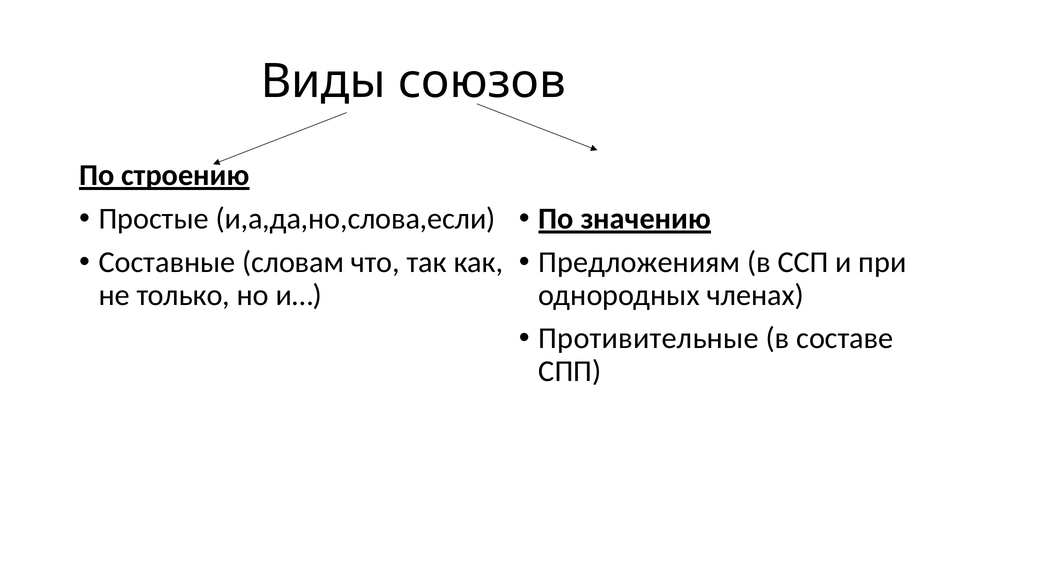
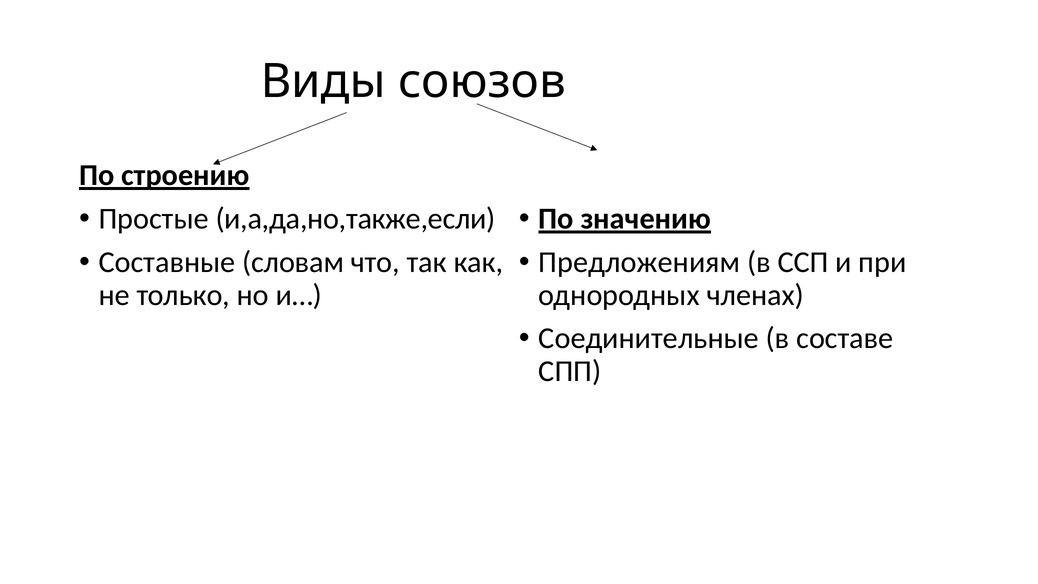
и,а,да,но,слова,если: и,а,да,но,слова,если -> и,а,да,но,также,если (356, 219)
Противительные: Противительные -> Соединительные (649, 338)
